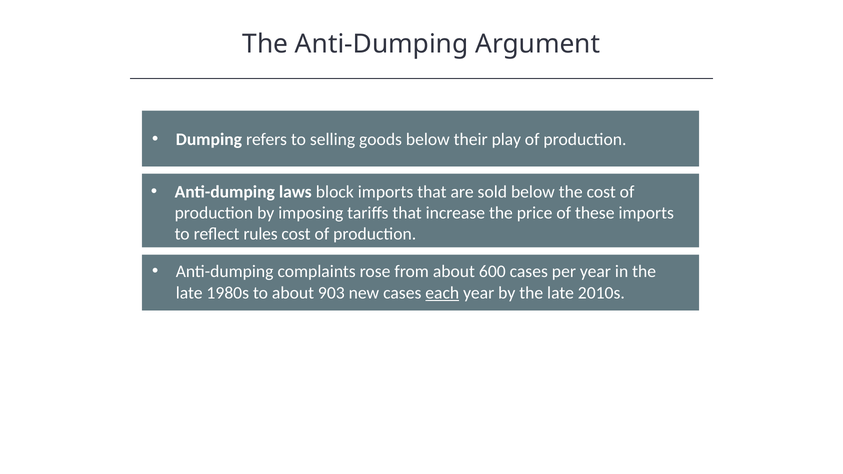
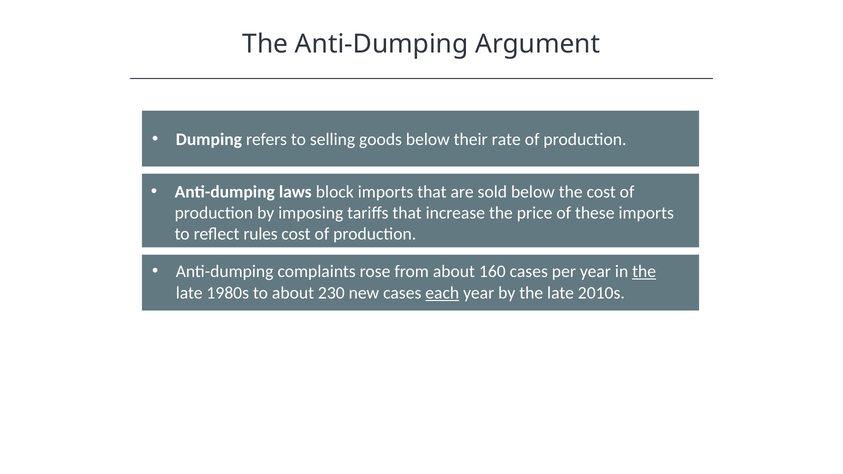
play: play -> rate (506, 140)
600: 600 -> 160 (492, 272)
the underline: none -> present (644, 272)
903: 903 -> 230 (331, 293)
